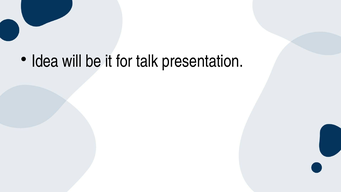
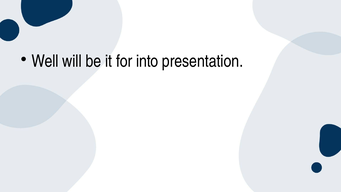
Idea: Idea -> Well (45, 61)
talk: talk -> into (147, 61)
